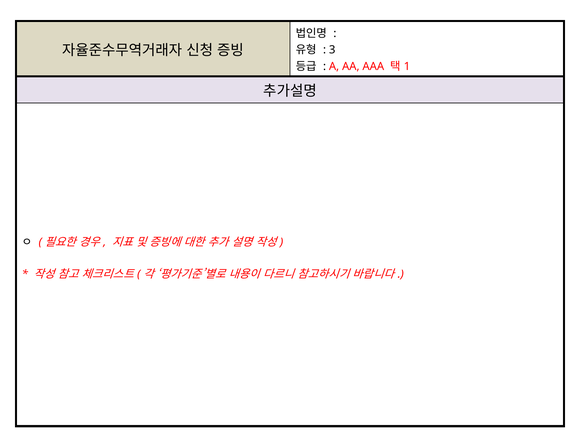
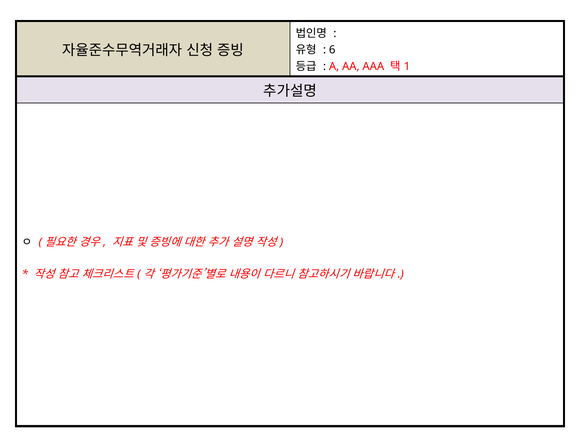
3: 3 -> 6 (332, 50)
